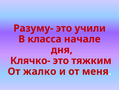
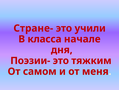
Разуму-: Разуму- -> Стране- (33, 28)
Клячко-: Клячко- -> Поэзии- (30, 60)
жалко: жалко -> самом (40, 71)
